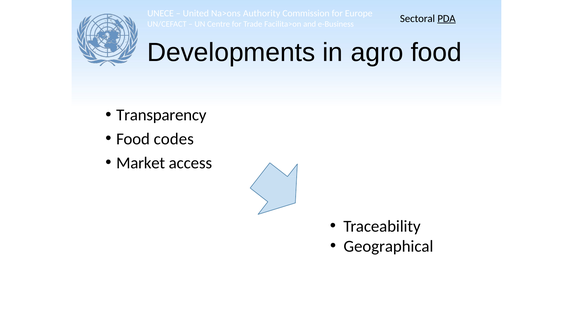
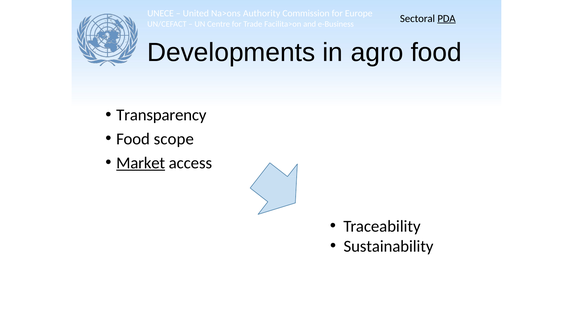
codes: codes -> scope (174, 139)
Market underline: none -> present (141, 163)
Geographical: Geographical -> Sustainability (388, 246)
